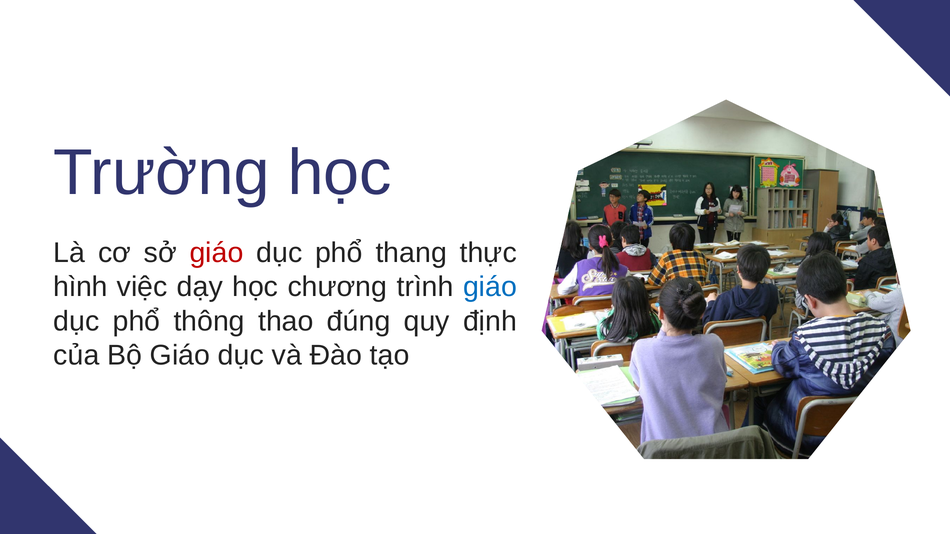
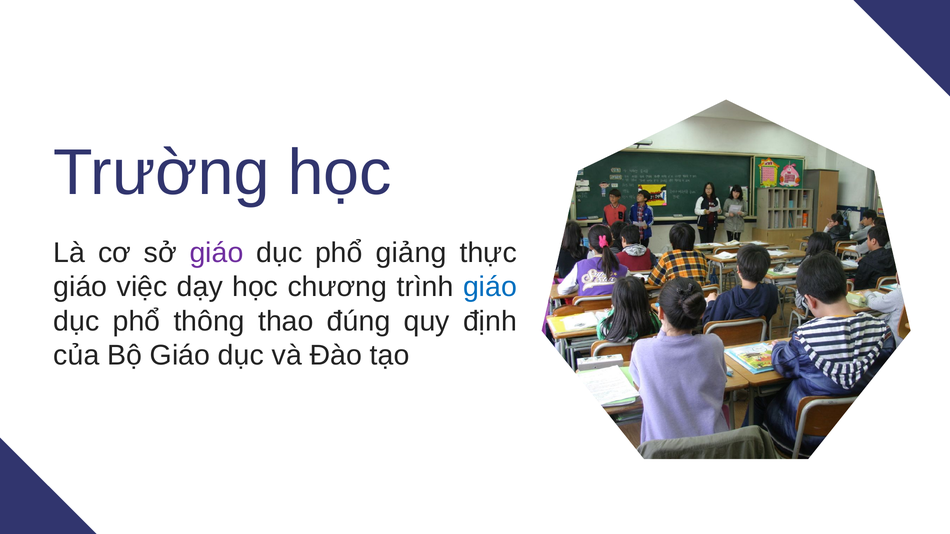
giáo colour: red -> purple (217, 253)
thang: thang -> giảng (411, 253)
hình: hình -> giáo (80, 287)
